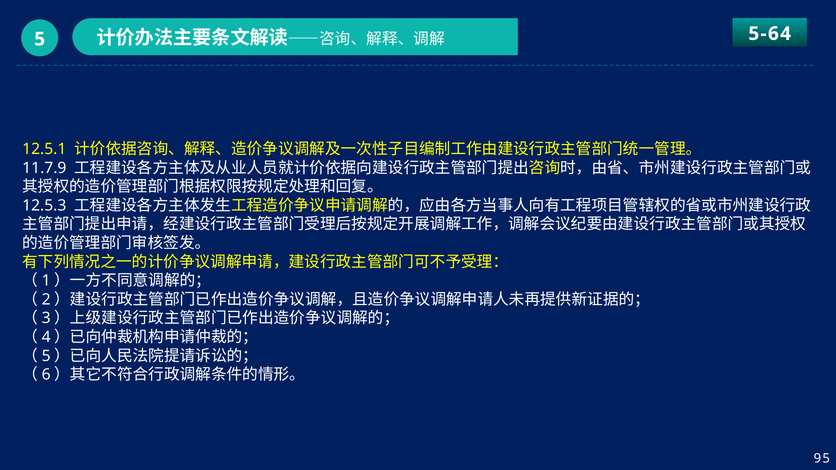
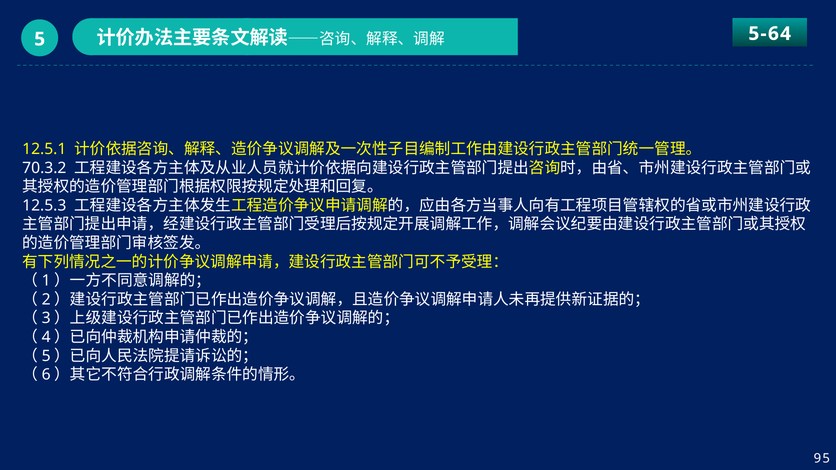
11.7.9: 11.7.9 -> 70.3.2 (44, 168)
